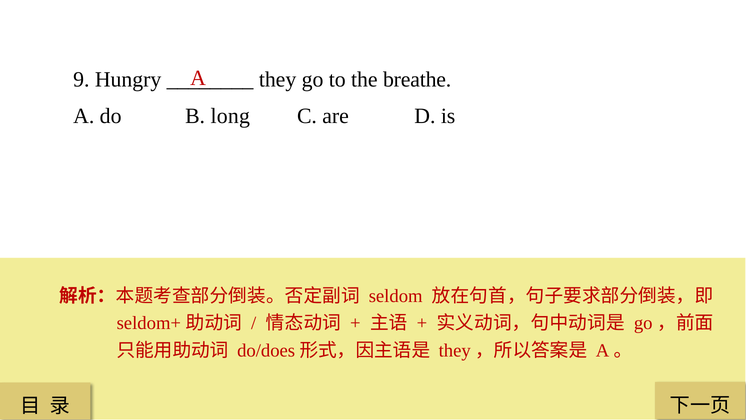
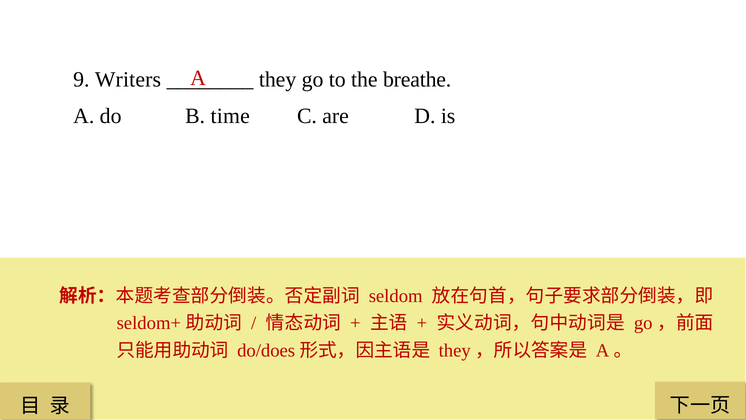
Hungry: Hungry -> Writers (128, 79)
long: long -> time (230, 116)
